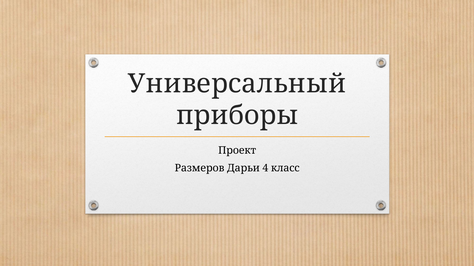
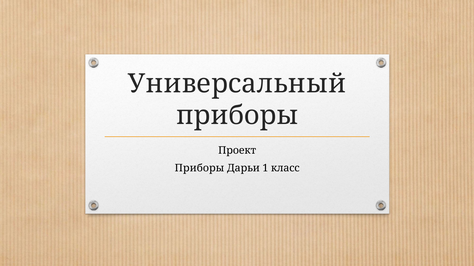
Размеров: Размеров -> Приборы (199, 168)
4: 4 -> 1 (265, 168)
